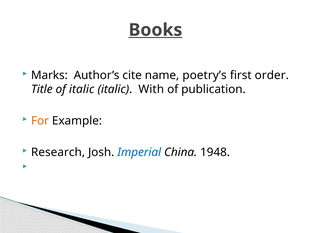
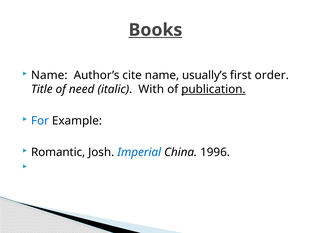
Marks: Marks -> Name (49, 75)
poetry’s: poetry’s -> usually’s (205, 75)
of italic: italic -> need (82, 89)
publication underline: none -> present (213, 89)
For colour: orange -> blue (40, 121)
Research: Research -> Romantic (58, 152)
1948: 1948 -> 1996 (215, 152)
